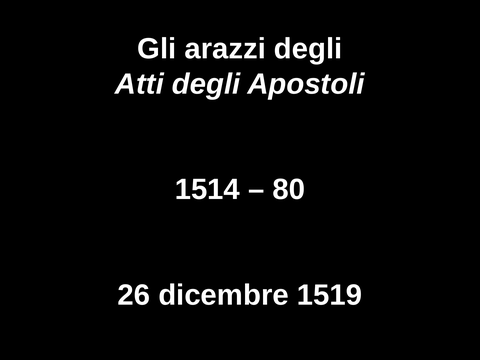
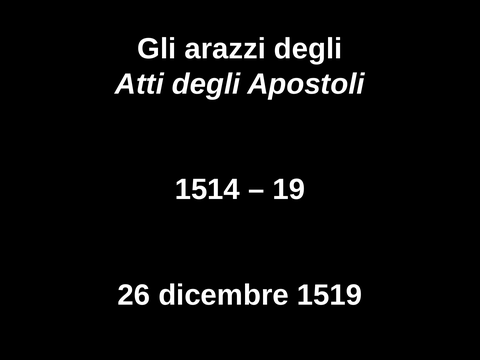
80: 80 -> 19 (289, 190)
